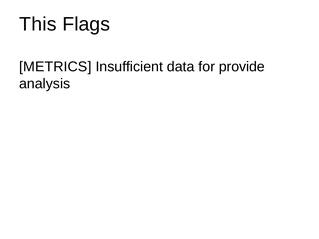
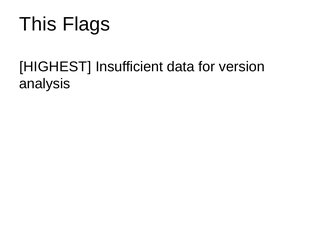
METRICS: METRICS -> HIGHEST (55, 67)
provide: provide -> version (242, 67)
